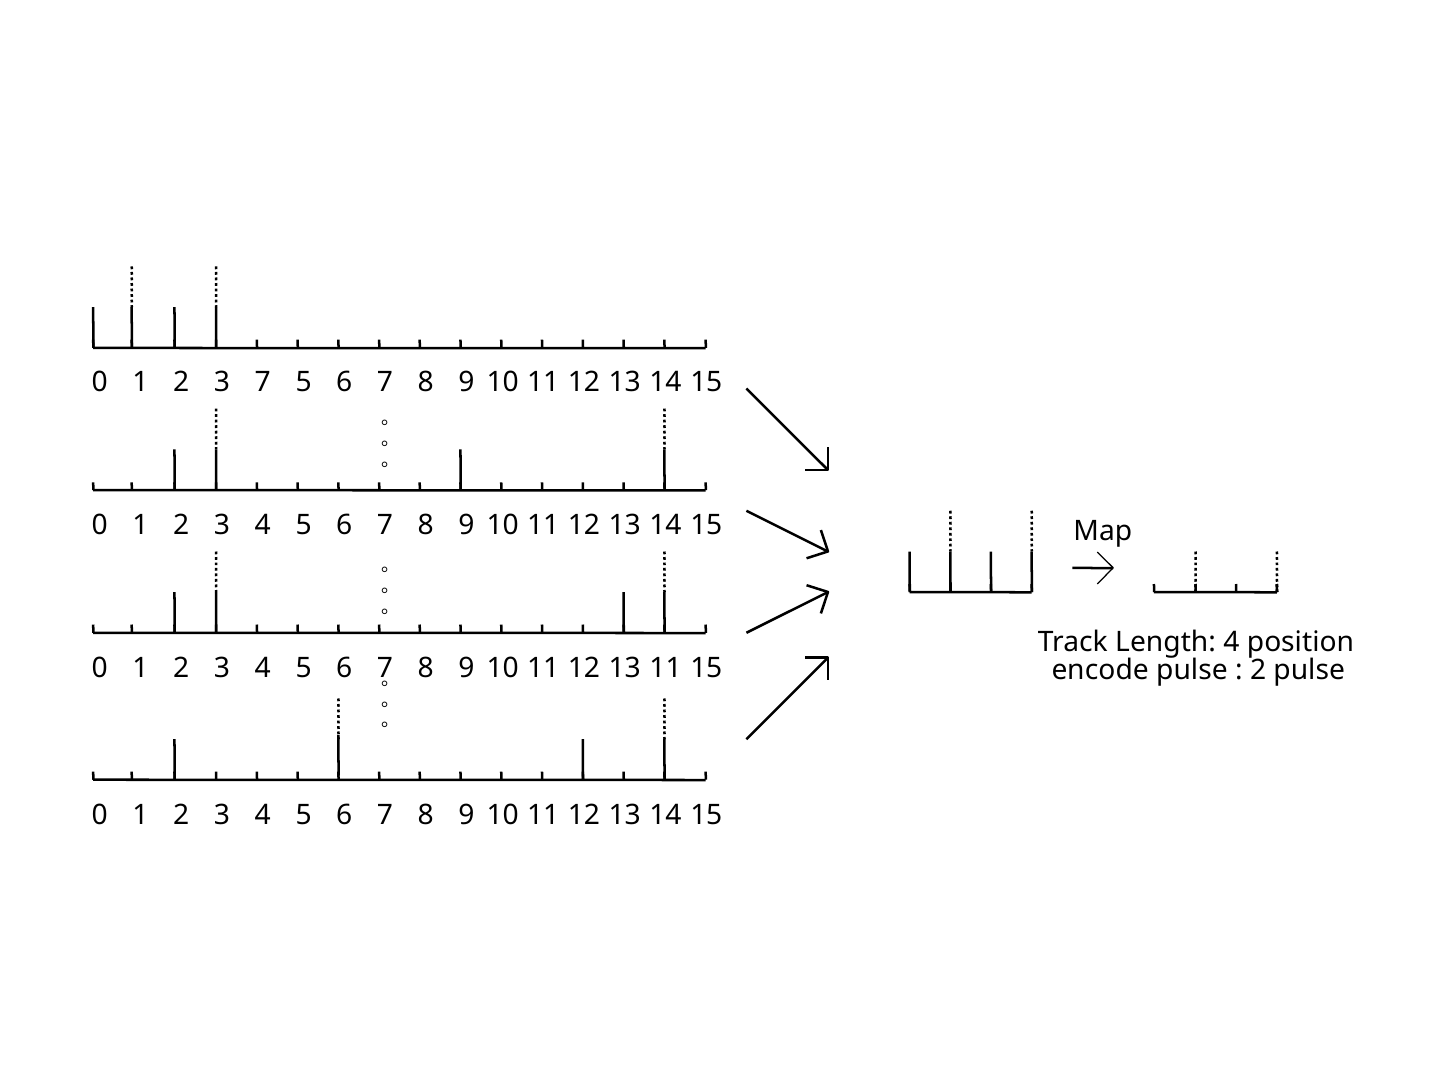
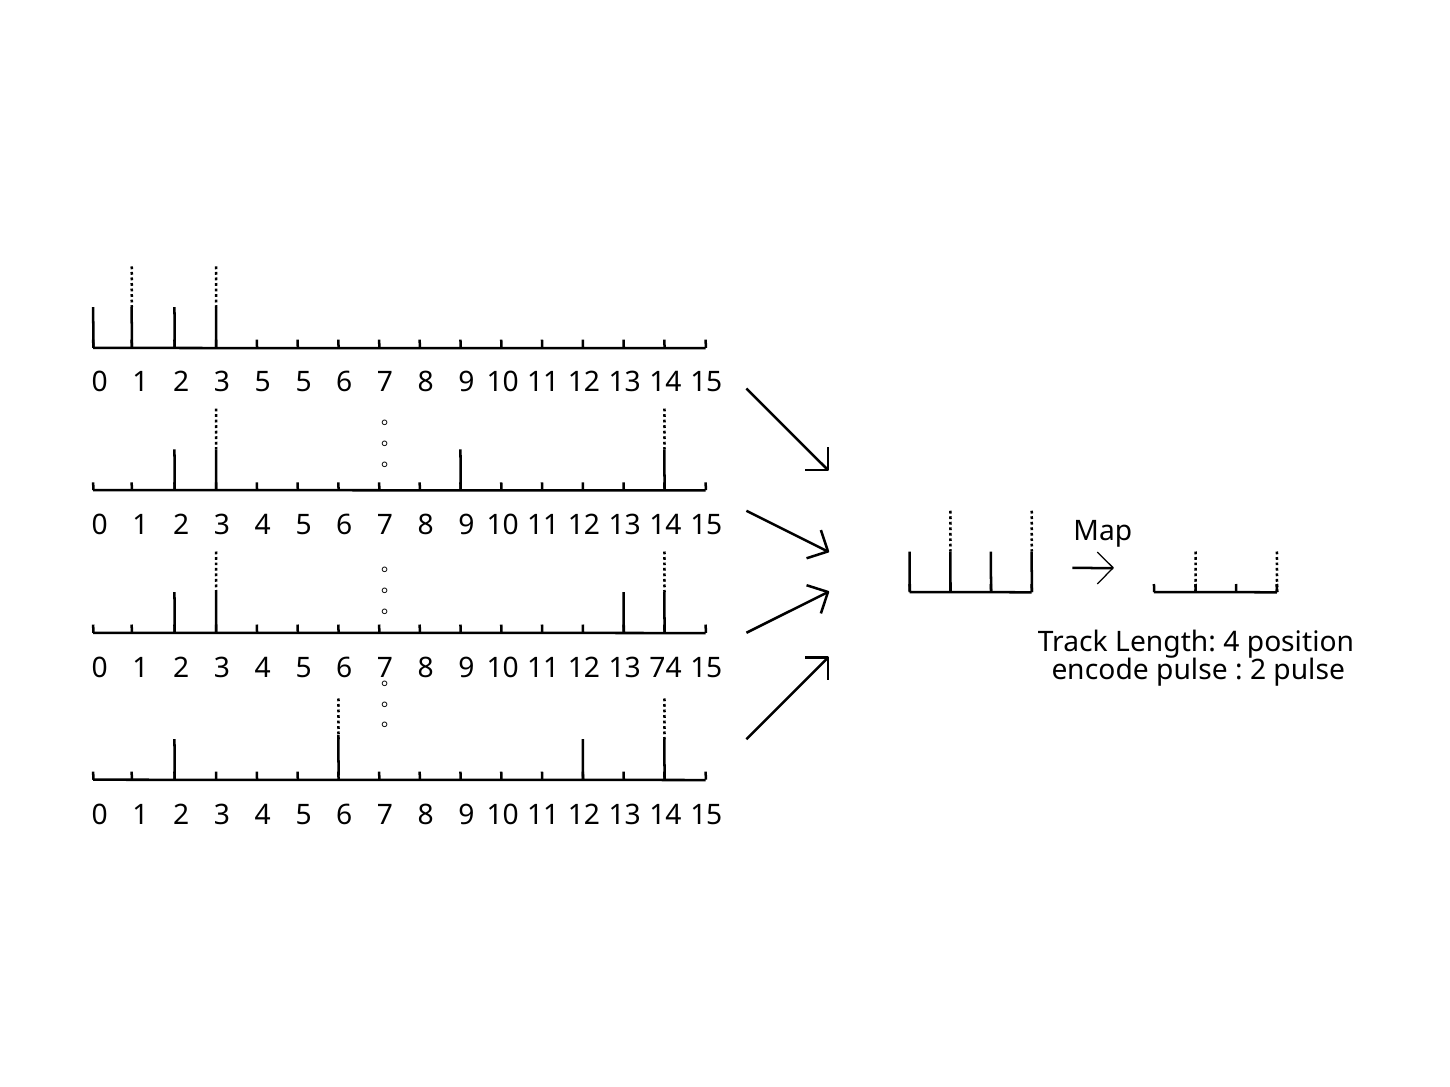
3 7: 7 -> 5 (263, 383)
13 11: 11 -> 74 (666, 669)
